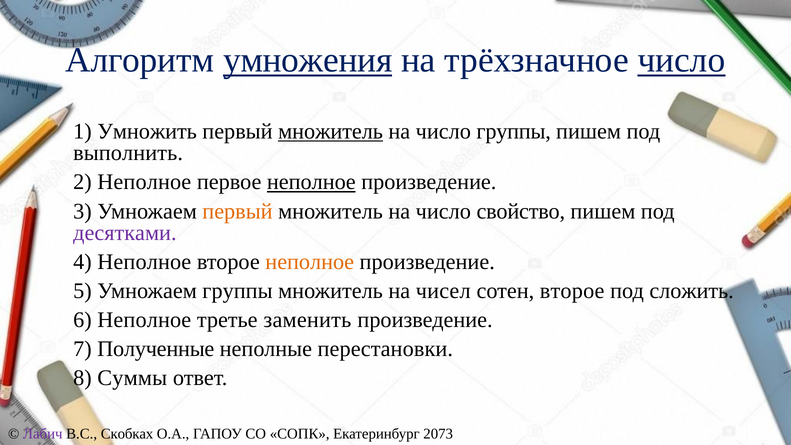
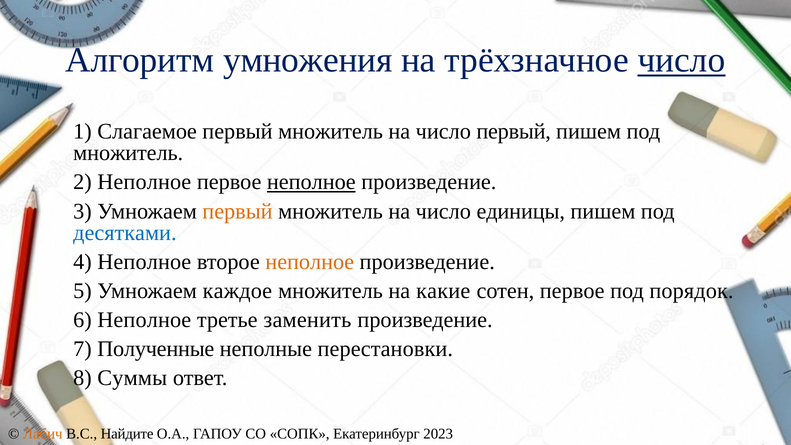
умножения underline: present -> none (308, 60)
Умножить: Умножить -> Слагаемое (147, 131)
множитель underline: present -> none (331, 131)
число группы: группы -> первый (514, 131)
выполнить: выполнить -> множитель (128, 153)
свойство: свойство -> единицы (521, 211)
десятками colour: purple -> blue (125, 233)
Умножаем группы: группы -> каждое (237, 291)
чисел: чисел -> какие (443, 291)
сотен второе: второе -> первое (572, 291)
сложить: сложить -> порядок (691, 291)
Лабич colour: purple -> orange (43, 434)
Скобках: Скобках -> Найдите (127, 434)
2073: 2073 -> 2023 (438, 434)
